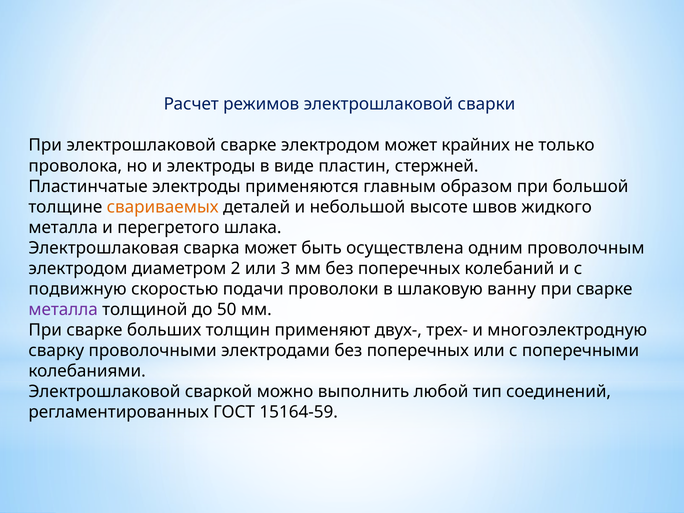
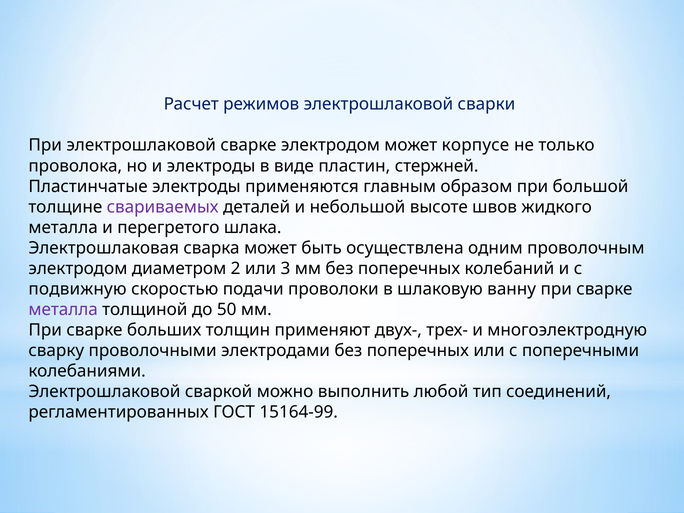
крайних: крайних -> корпусе (475, 145)
свариваемых colour: orange -> purple (163, 207)
15164-59: 15164-59 -> 15164-99 (299, 412)
